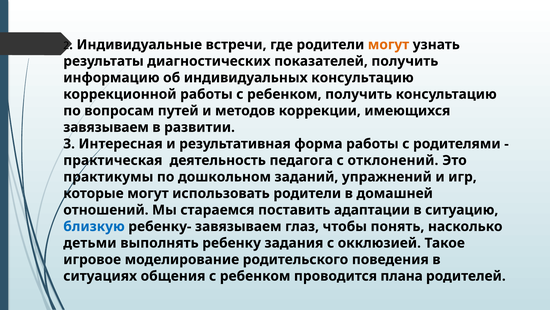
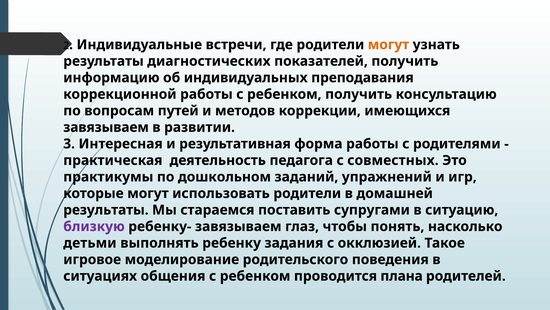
индивидуальных консультацию: консультацию -> преподавания (362, 78)
отклонений: отклонений -> совместных (393, 160)
отношений: отношений -> результаты (106, 210)
адаптации: адаптации -> супругами (372, 210)
близкую colour: blue -> purple (94, 226)
